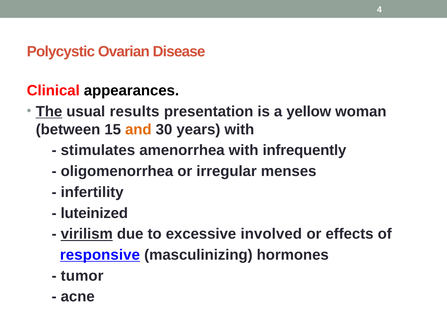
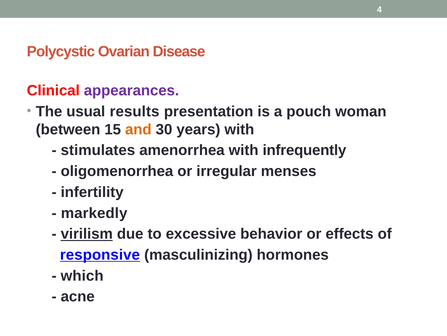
appearances colour: black -> purple (131, 90)
The underline: present -> none (49, 111)
yellow: yellow -> pouch (309, 111)
luteinized: luteinized -> markedly (94, 213)
involved: involved -> behavior (271, 233)
tumor: tumor -> which (82, 275)
